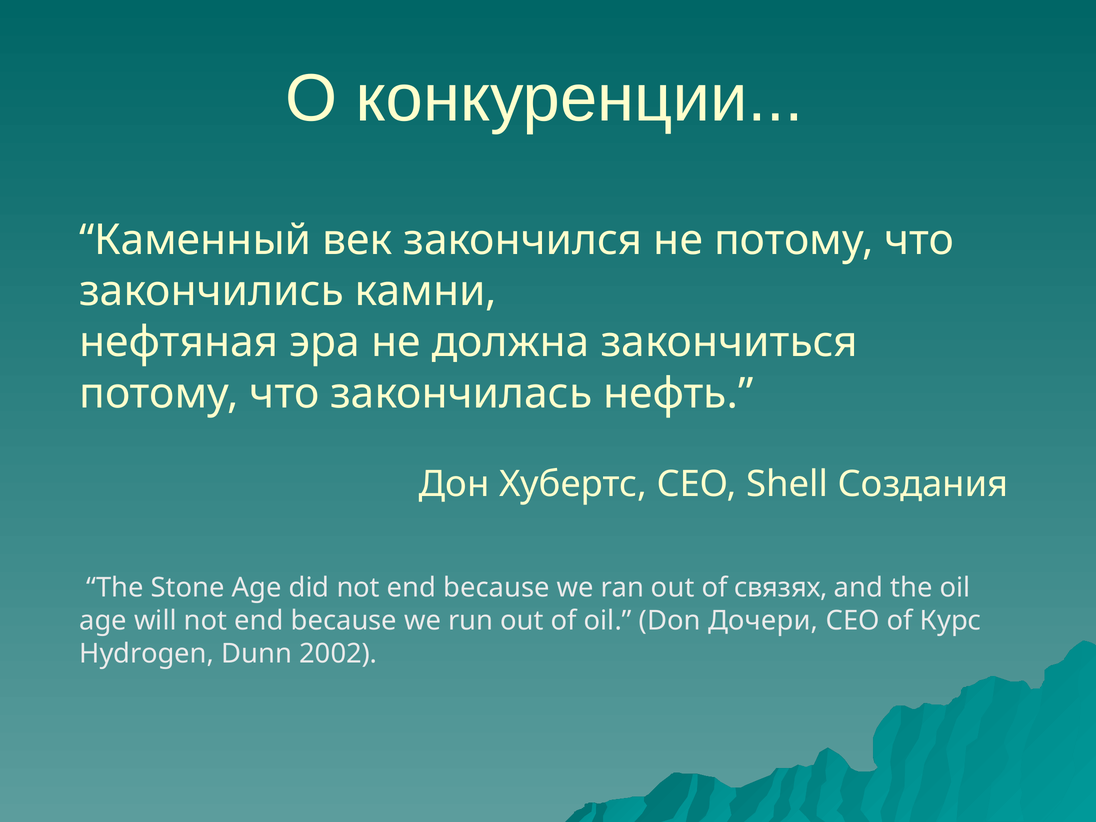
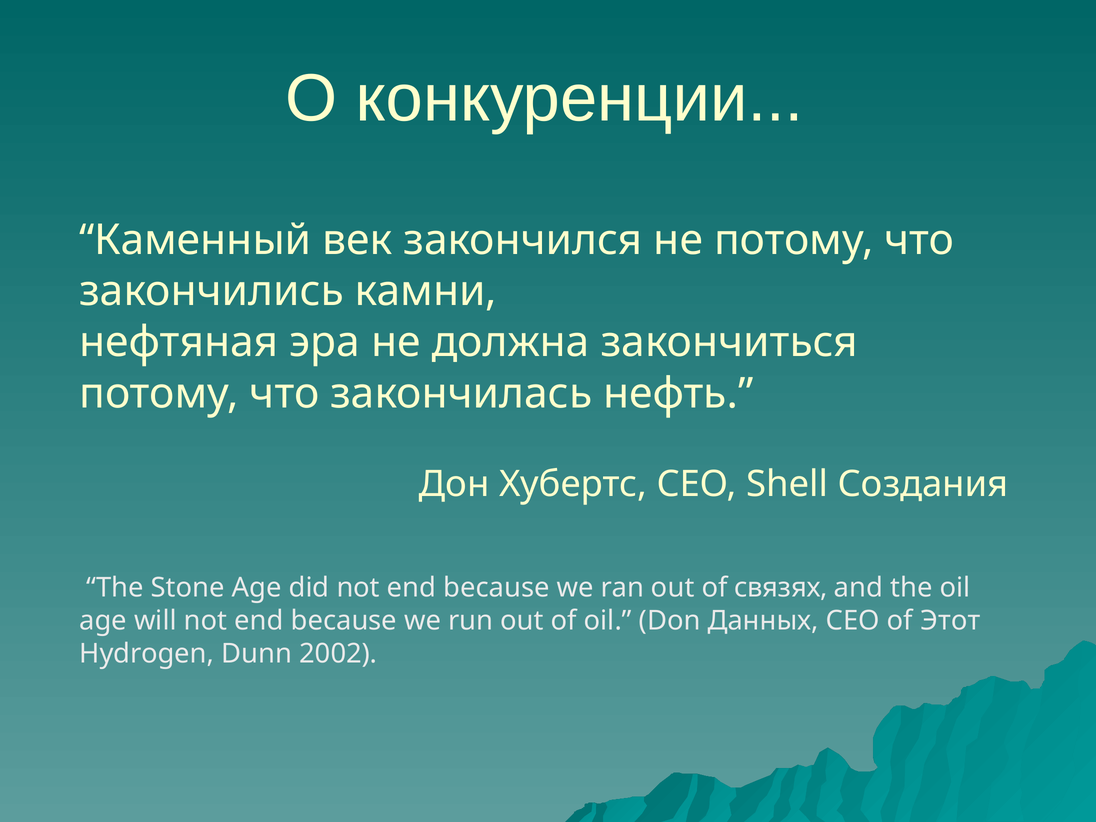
Дочери: Дочери -> Данных (763, 621)
Курс: Курс -> Этот (951, 621)
